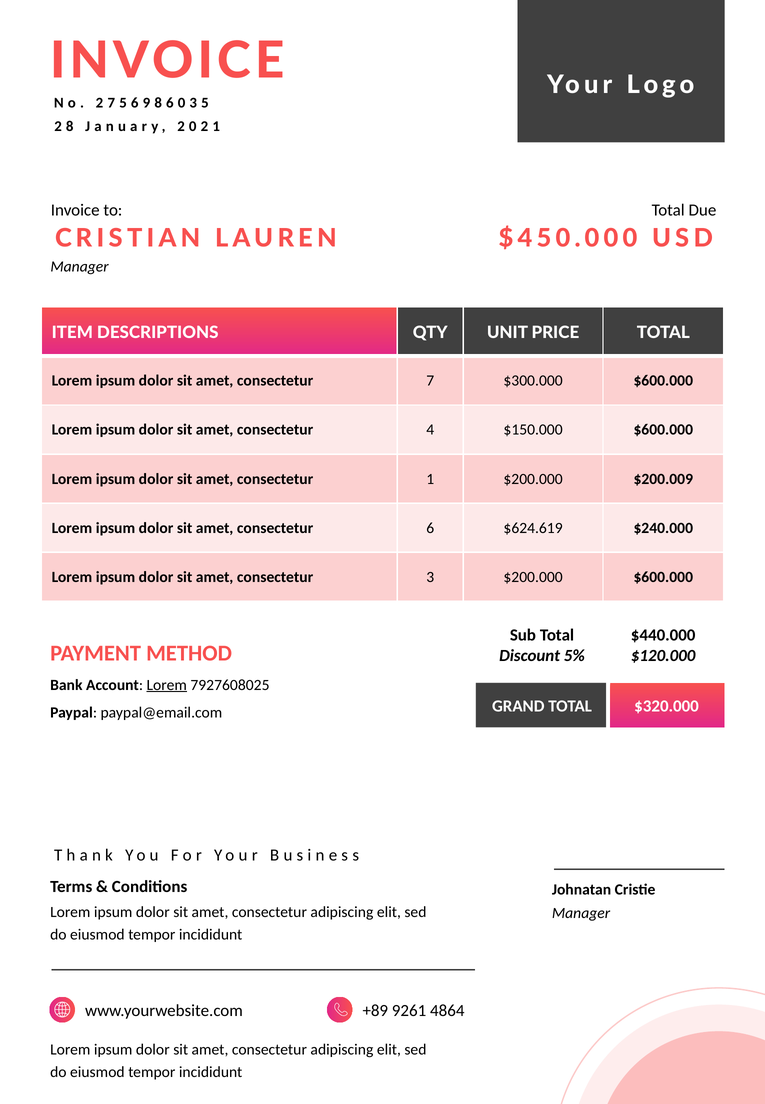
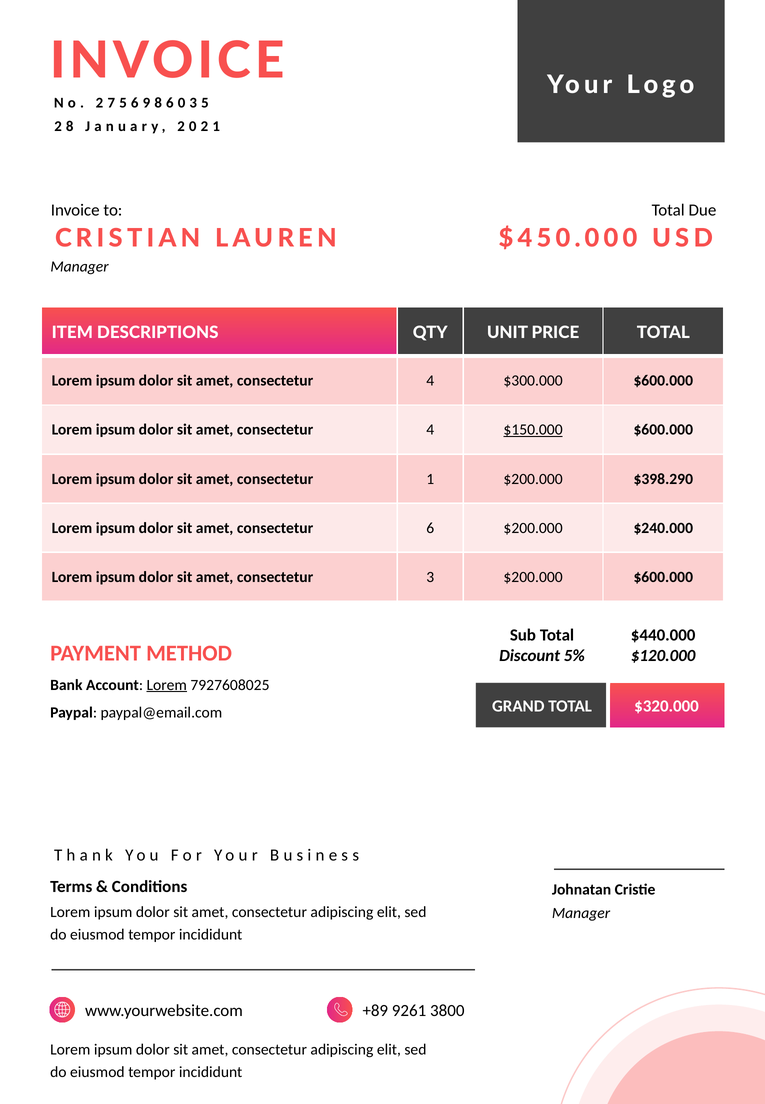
7: 7 -> 4 (430, 381)
$150.000 underline: none -> present (533, 430)
$200.009: $200.009 -> $398.290 (663, 479)
6 $624.619: $624.619 -> $200.000 (533, 528)
4864: 4864 -> 3800 (447, 1011)
